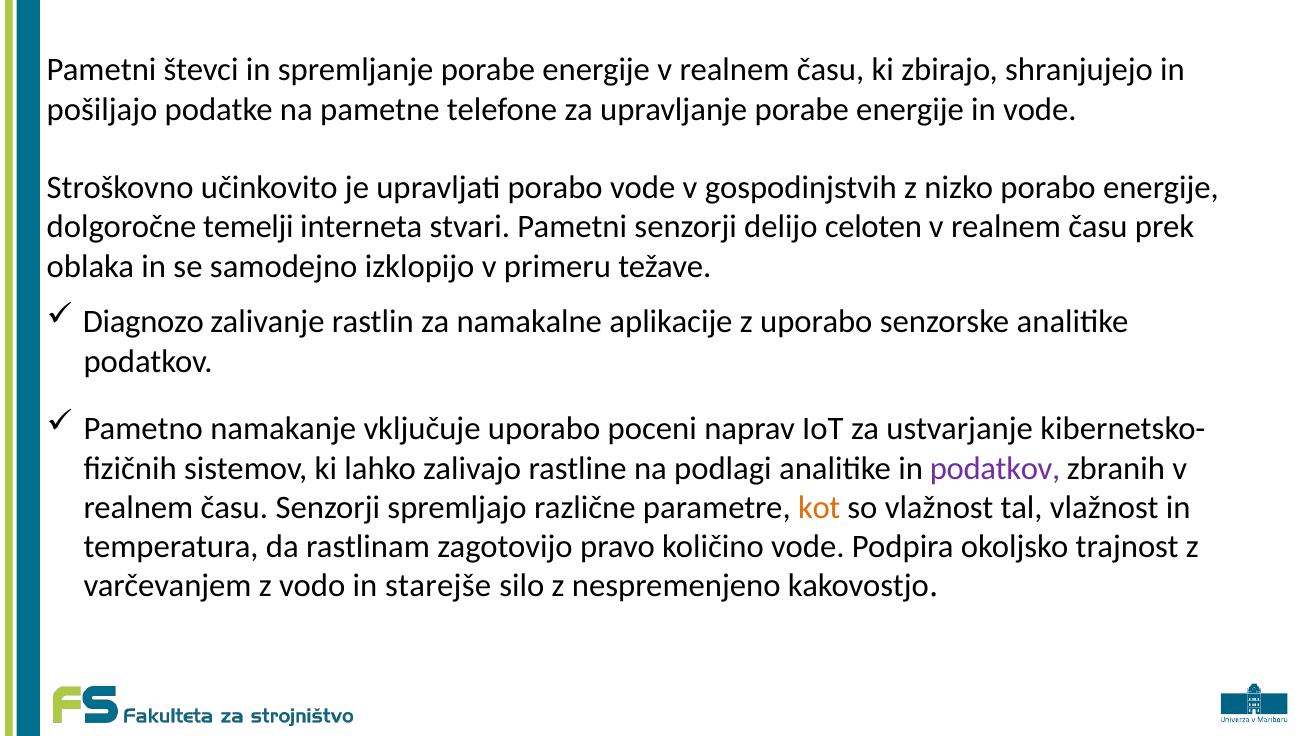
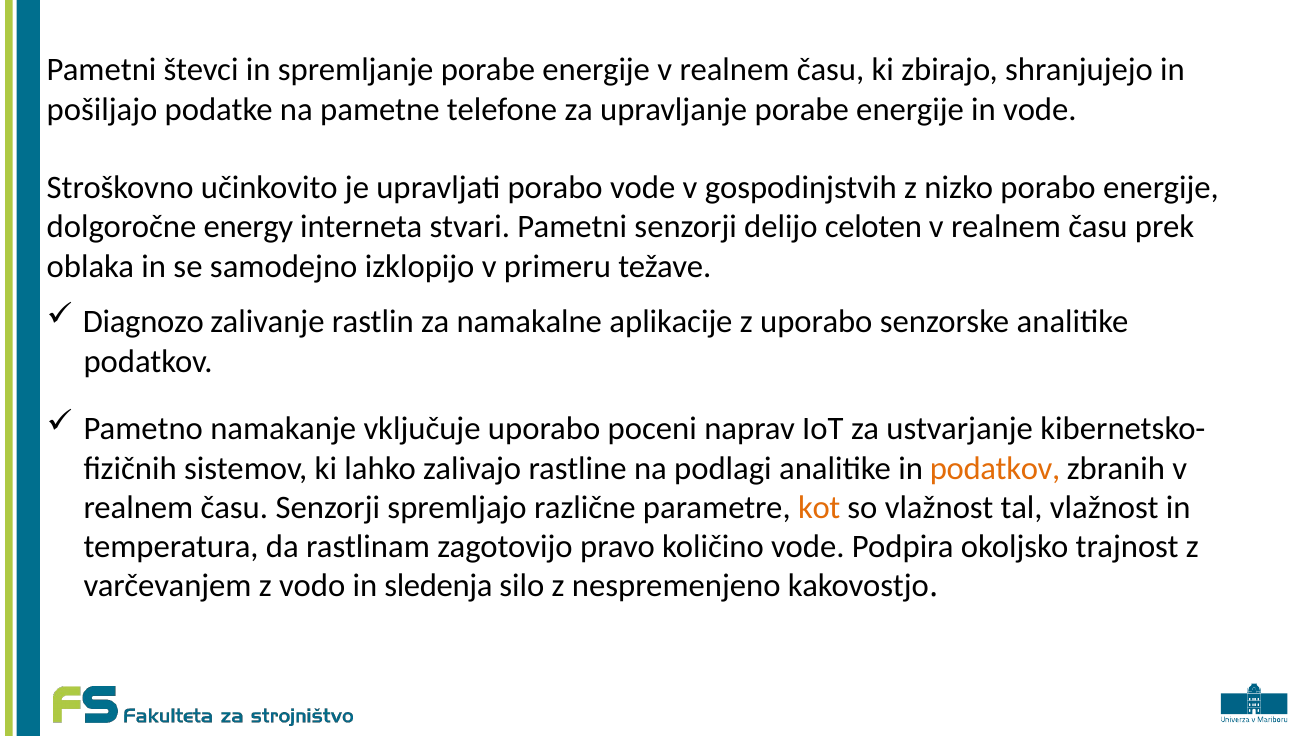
temelji: temelji -> energy (248, 227)
podatkov colour: purple -> orange (995, 468)
starejše: starejše -> sledenja (438, 586)
